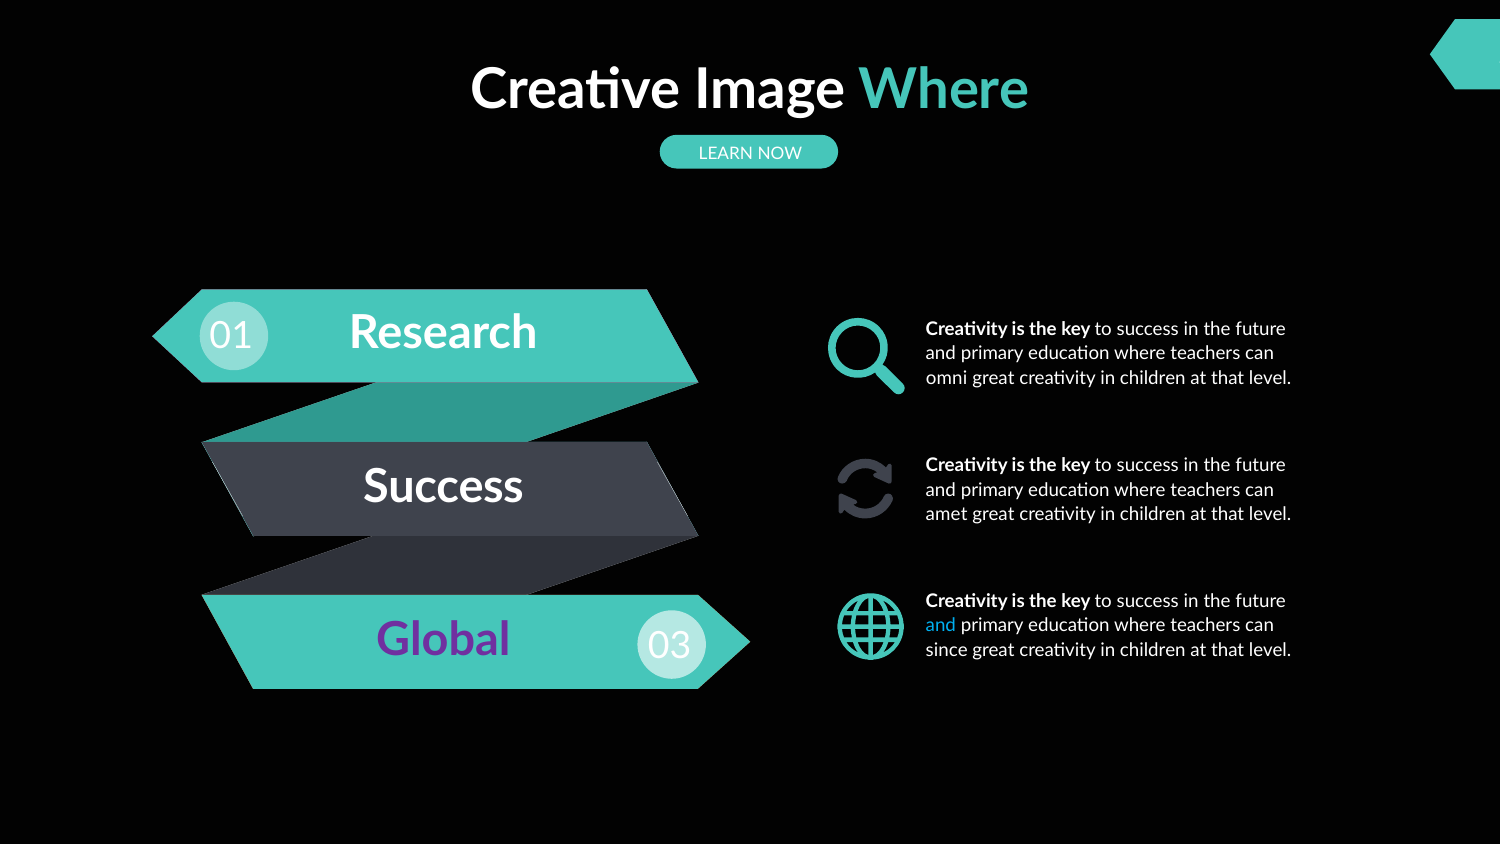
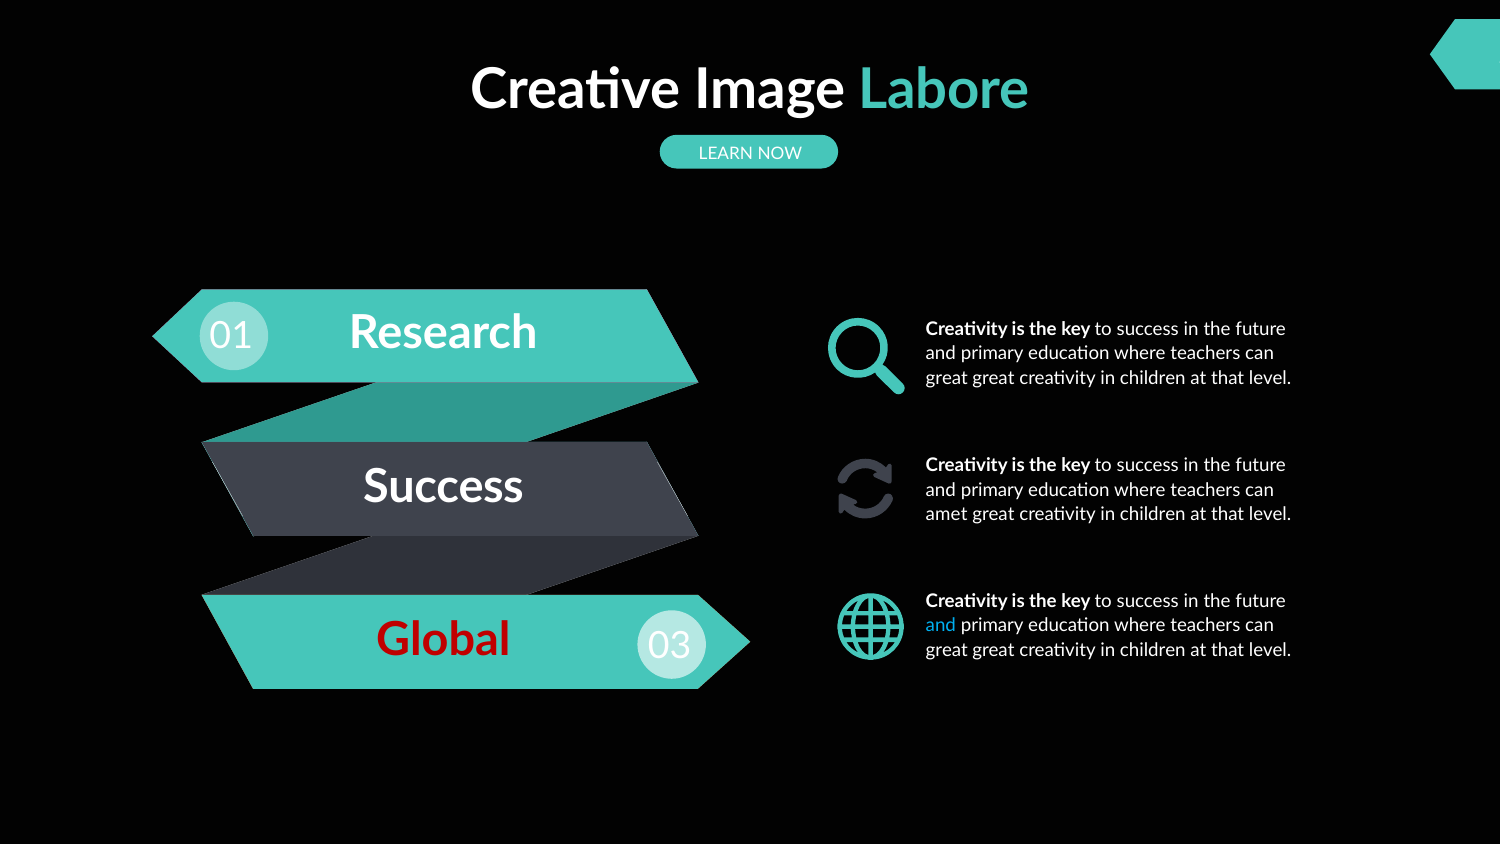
Image Where: Where -> Labore (944, 90)
omni: omni -> great (947, 378)
Global colour: purple -> red (443, 640)
since: since -> great (947, 650)
